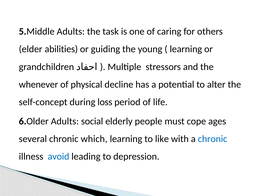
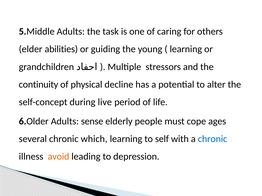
whenever: whenever -> continuity (38, 85)
loss: loss -> live (105, 102)
social: social -> sense (92, 122)
like: like -> self (162, 139)
avoid colour: blue -> orange (58, 157)
